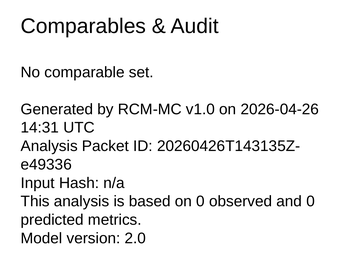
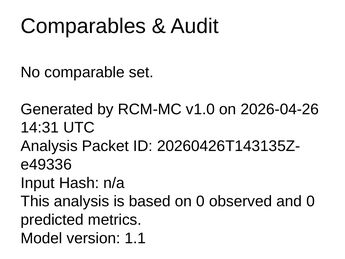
2.0: 2.0 -> 1.1 (135, 238)
